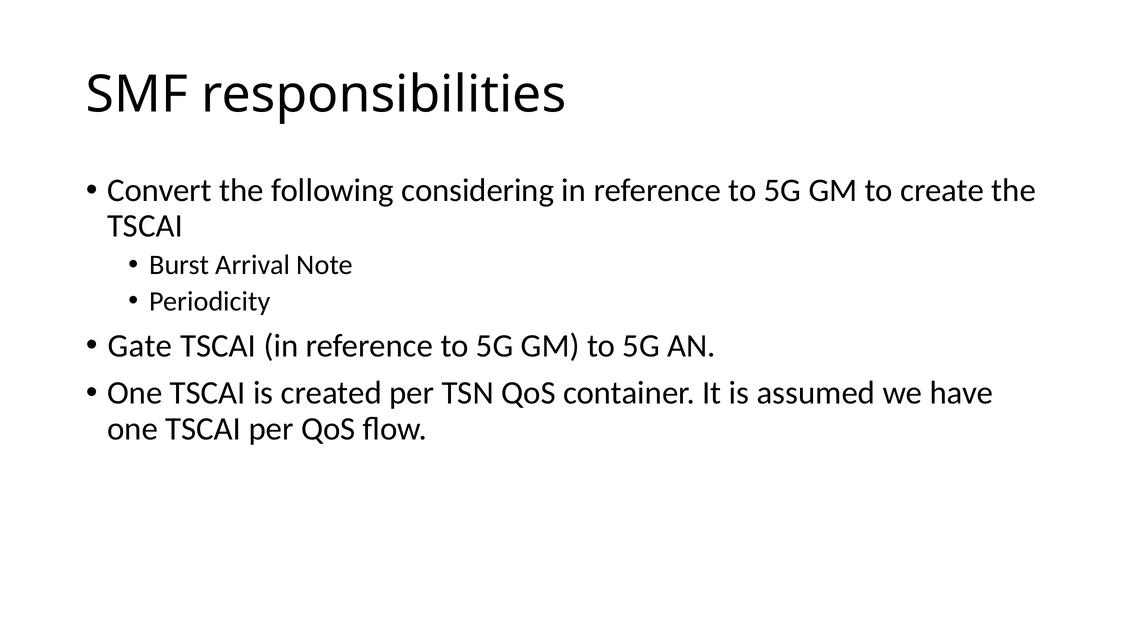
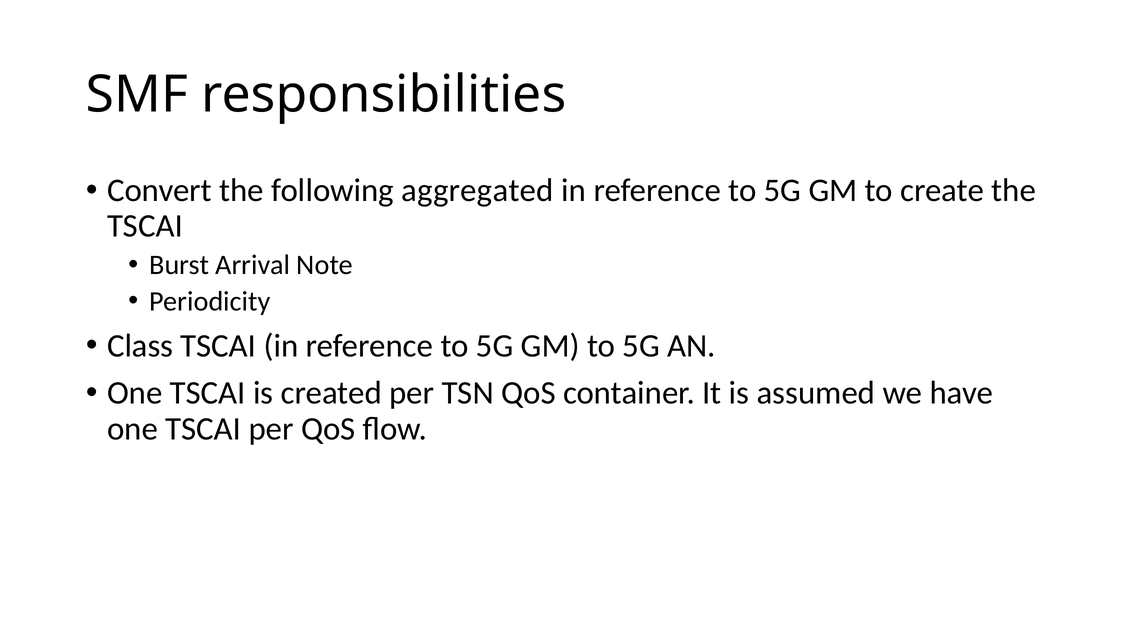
considering: considering -> aggregated (478, 191)
Gate: Gate -> Class (140, 346)
